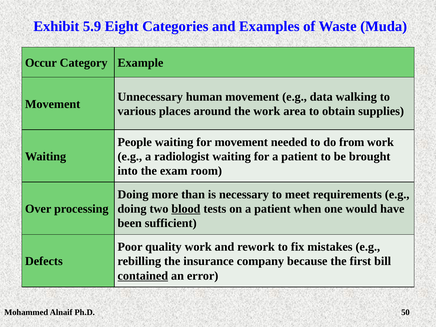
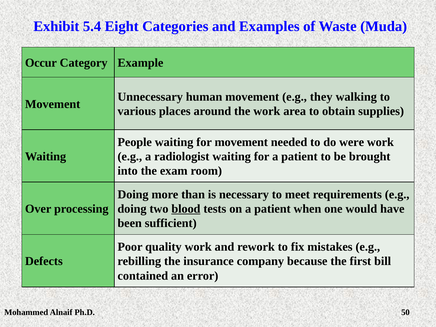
5.9: 5.9 -> 5.4 (92, 26)
data: data -> they (321, 97)
from: from -> were (352, 142)
contained underline: present -> none (143, 276)
